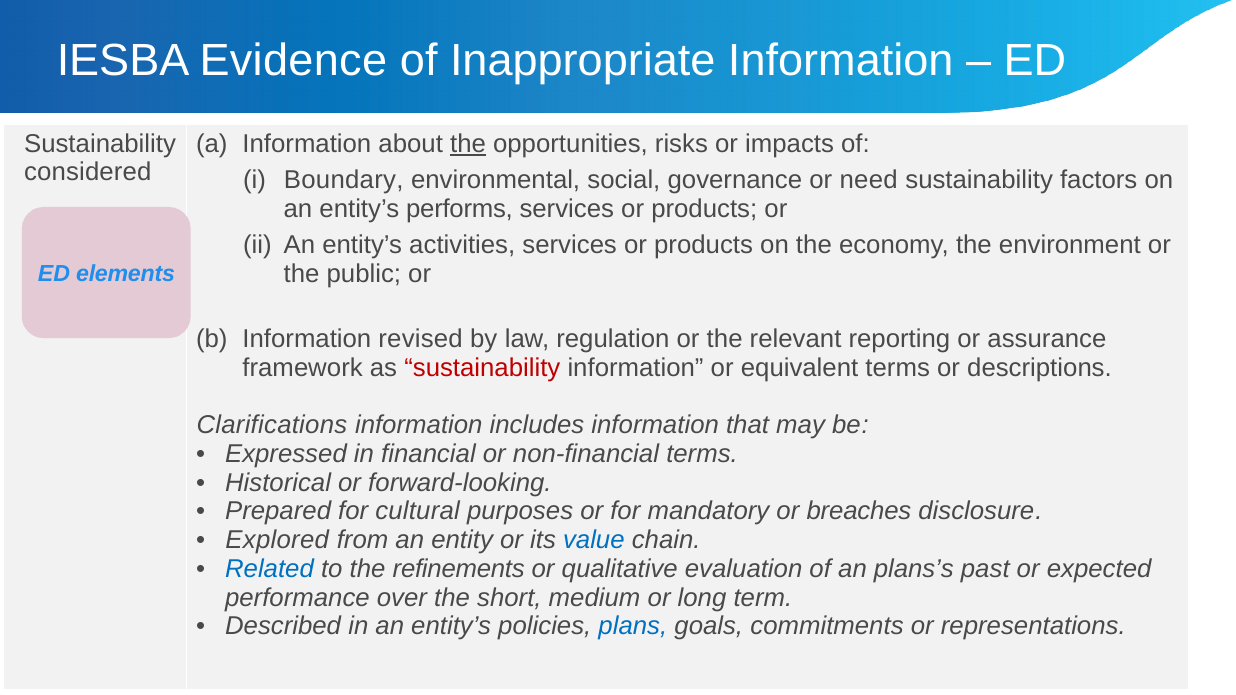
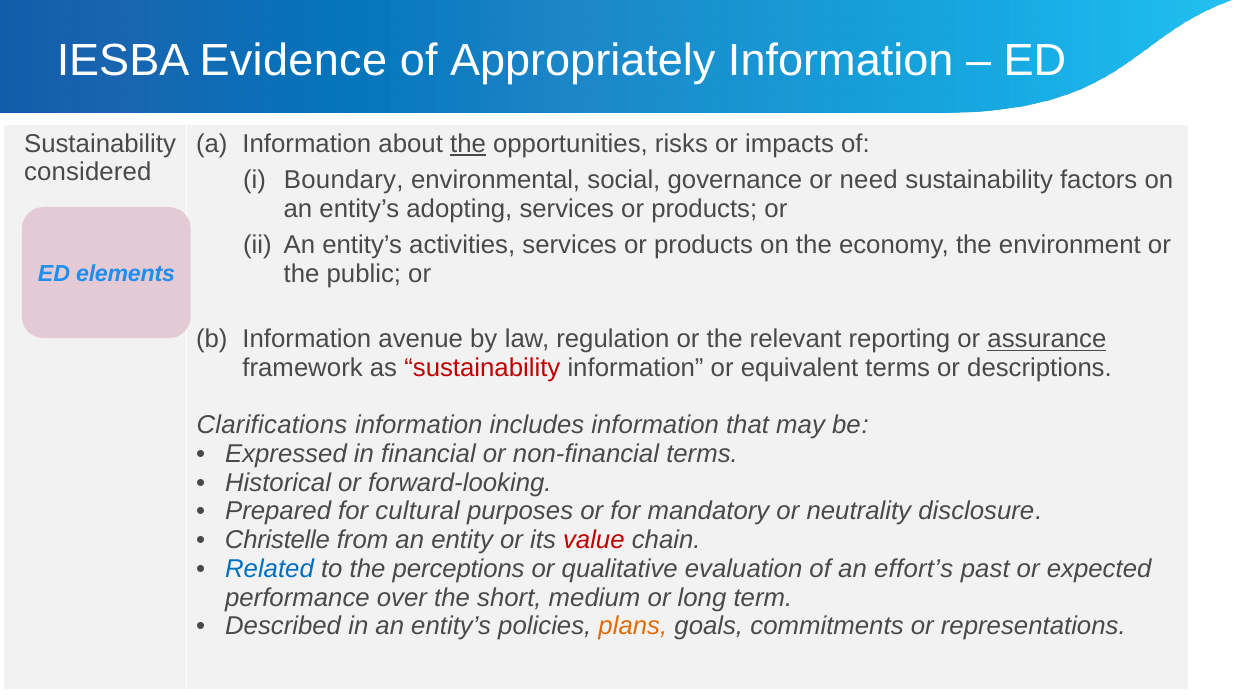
Inappropriate: Inappropriate -> Appropriately (583, 61)
performs: performs -> adopting (459, 209)
revised: revised -> avenue (421, 339)
assurance underline: none -> present (1047, 339)
breaches: breaches -> neutrality (859, 512)
Explored: Explored -> Christelle (277, 540)
value colour: blue -> red (594, 540)
refinements: refinements -> perceptions (459, 569)
plans’s: plans’s -> effort’s (914, 569)
plans colour: blue -> orange (633, 627)
